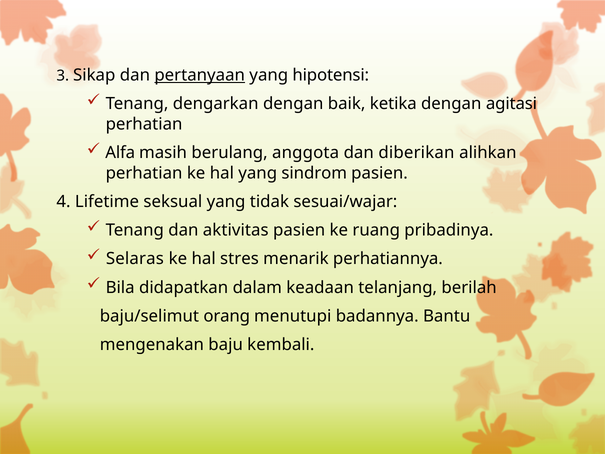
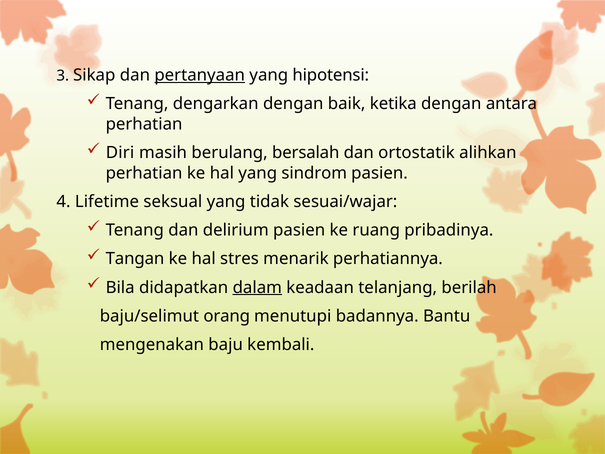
agitasi: agitasi -> antara (511, 104)
Alfa: Alfa -> Diri (120, 153)
anggota: anggota -> bersalah (306, 153)
diberikan: diberikan -> ortostatik (416, 153)
aktivitas: aktivitas -> delirium (236, 230)
Selaras: Selaras -> Tangan (135, 259)
dalam underline: none -> present (257, 287)
